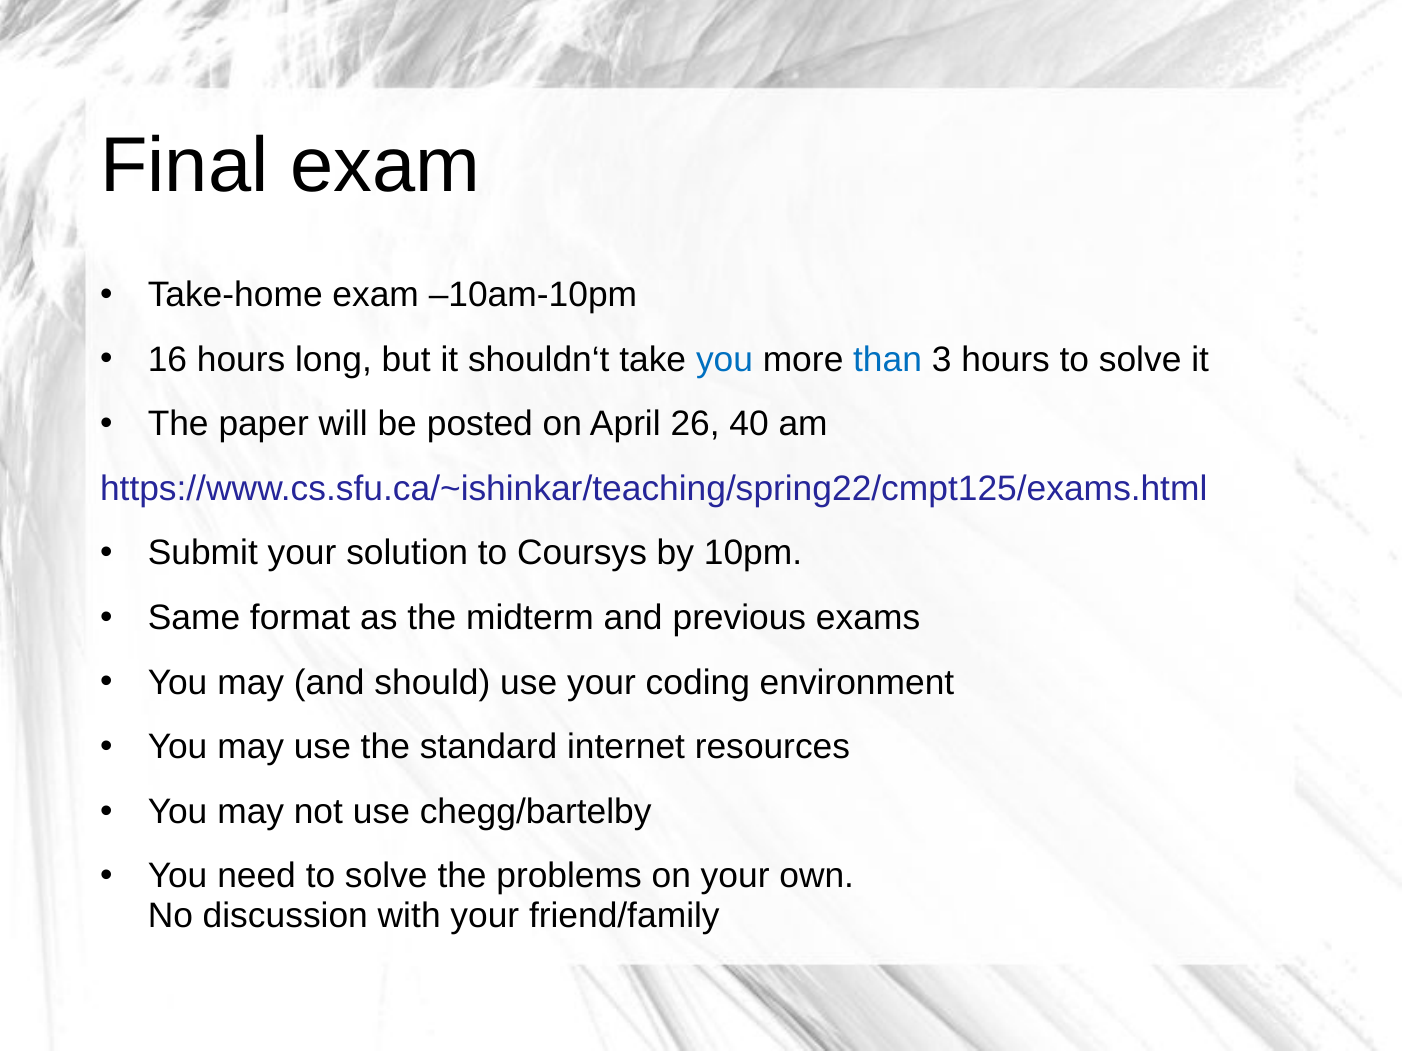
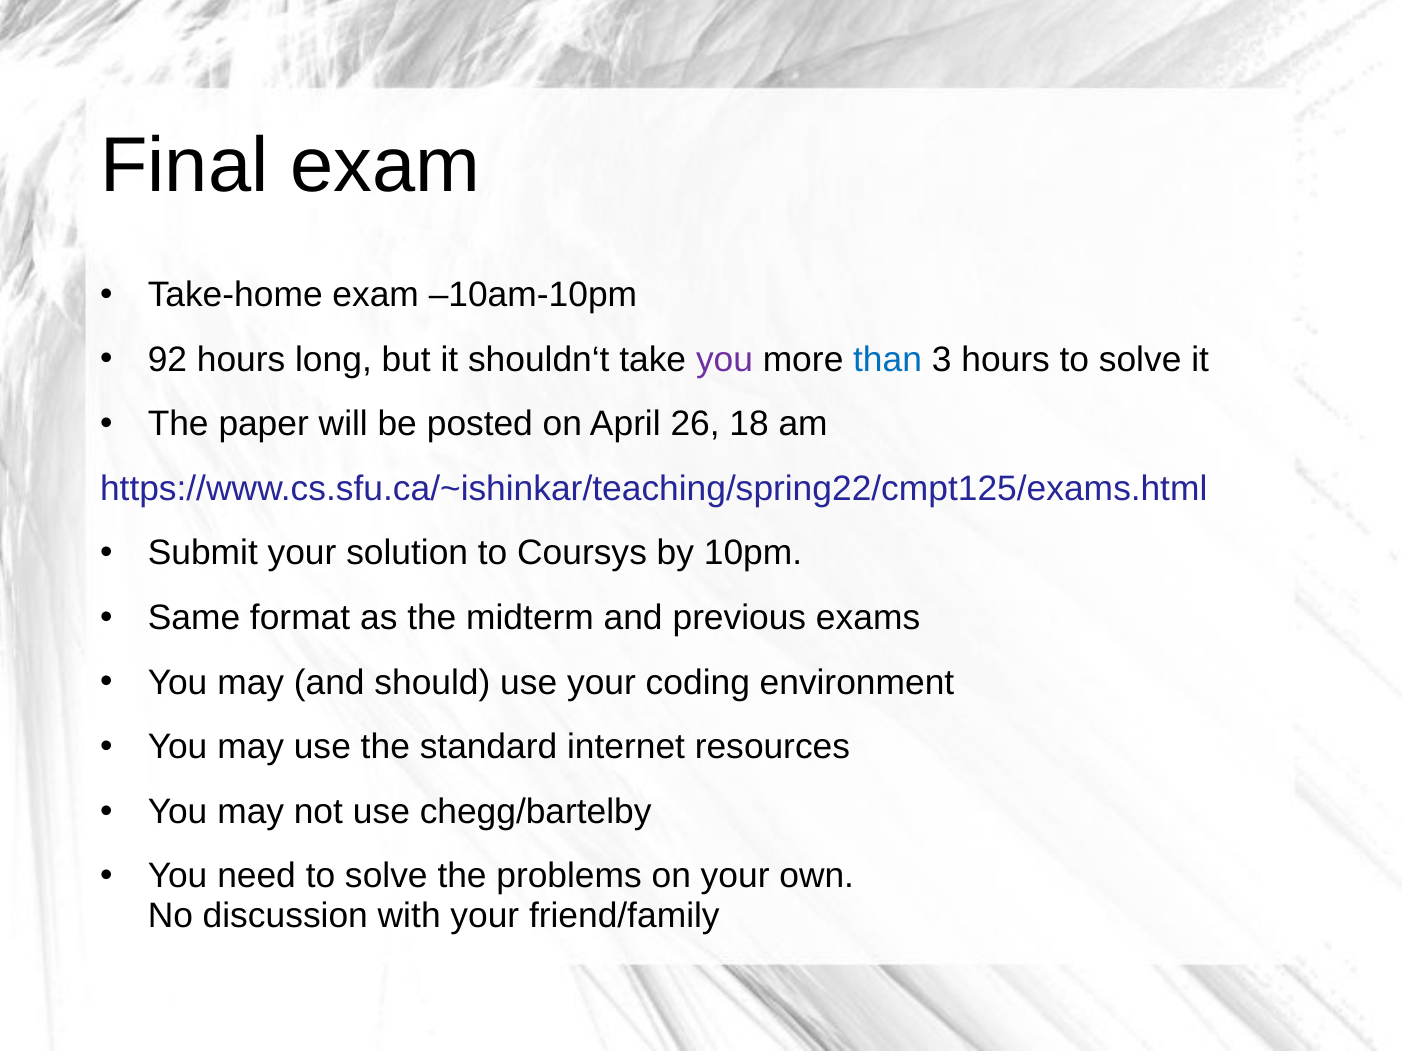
16: 16 -> 92 (167, 359)
you colour: blue -> purple (725, 359)
40: 40 -> 18 (749, 424)
